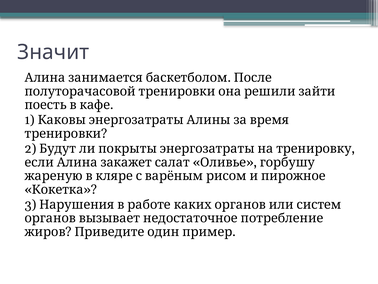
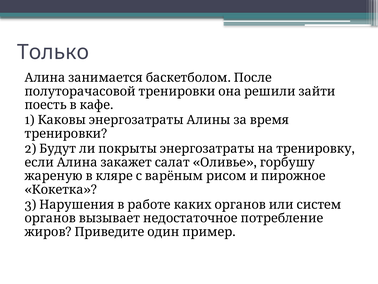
Значит: Значит -> Только (53, 52)
